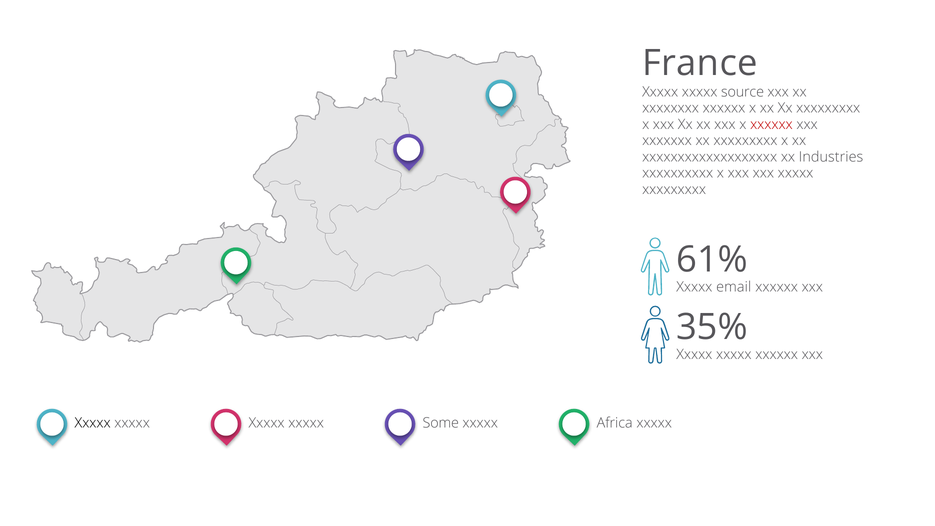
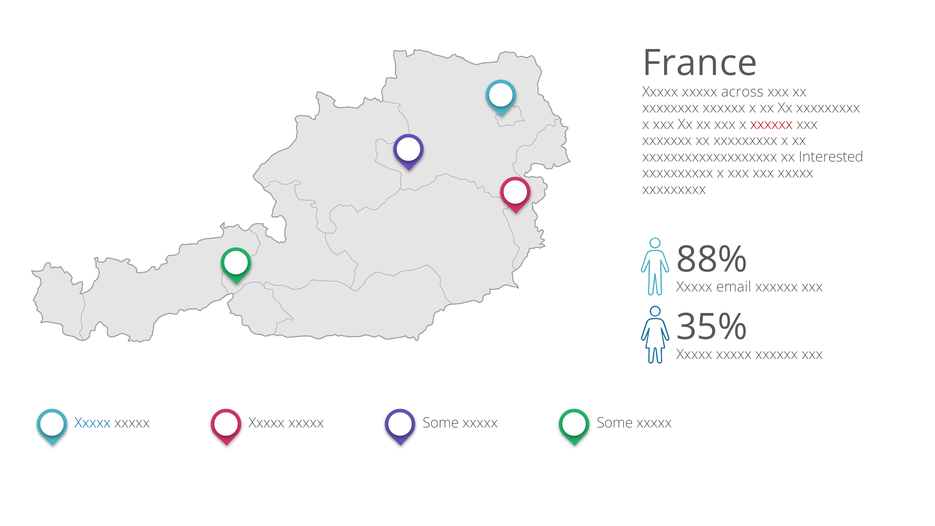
source: source -> across (742, 92)
Industries: Industries -> Interested (831, 157)
61%: 61% -> 88% (712, 260)
Xxxxx colour: black -> blue (93, 423)
Africa: Africa -> Some (615, 423)
